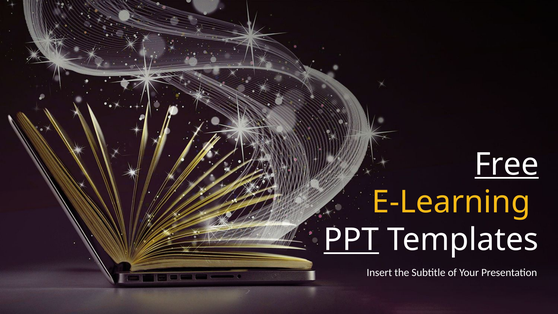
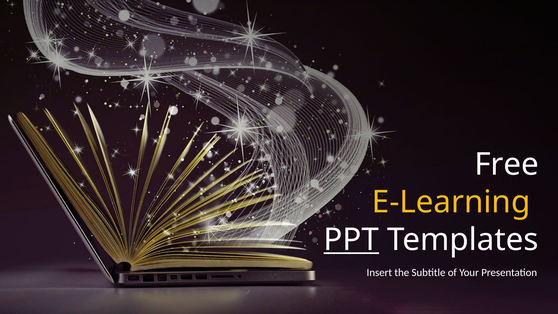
Free underline: present -> none (507, 164)
